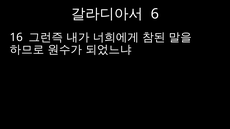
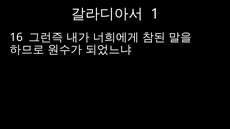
6: 6 -> 1 (155, 14)
